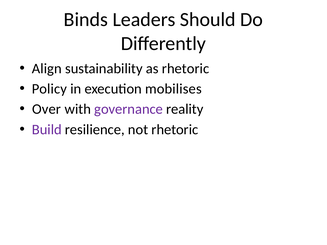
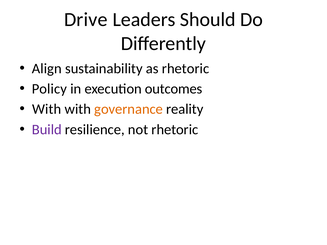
Binds: Binds -> Drive (86, 20)
mobilises: mobilises -> outcomes (174, 89)
Over: Over -> With (47, 109)
governance colour: purple -> orange (129, 109)
